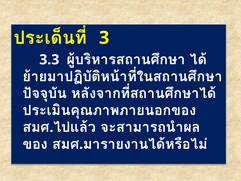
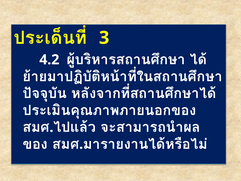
3.3: 3.3 -> 4.2 (49, 60)
